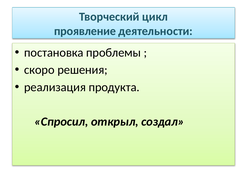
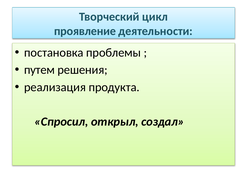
скоро: скоро -> путем (39, 70)
